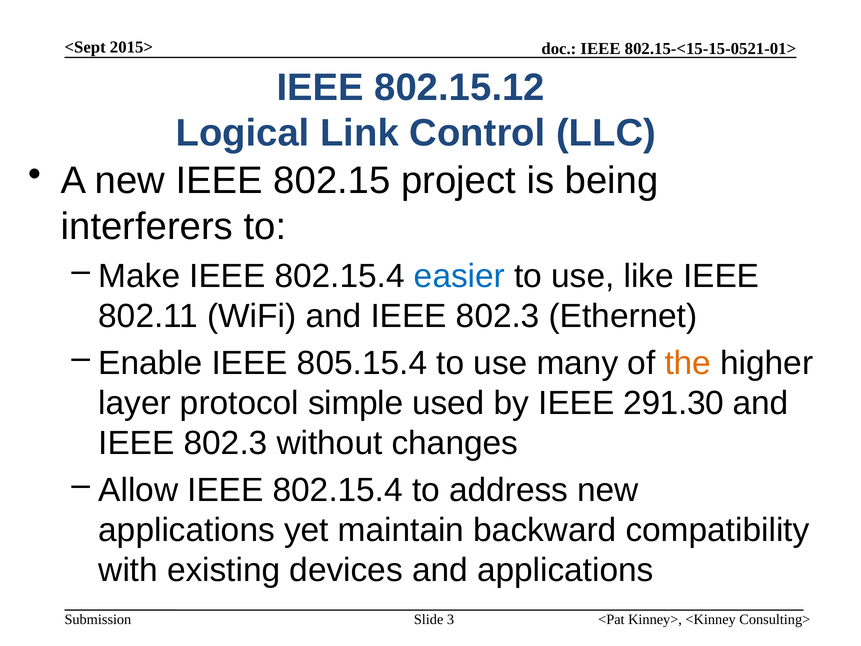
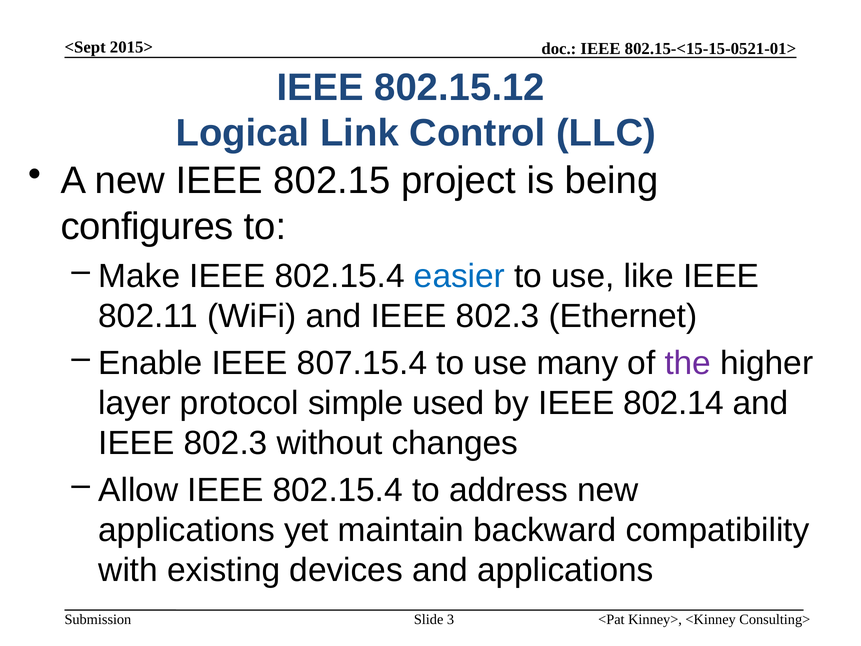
interferers: interferers -> configures (147, 227)
805.15.4: 805.15.4 -> 807.15.4 (362, 363)
the colour: orange -> purple (688, 363)
291.30: 291.30 -> 802.14 (674, 403)
